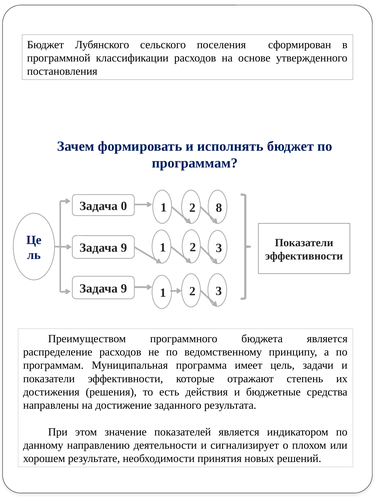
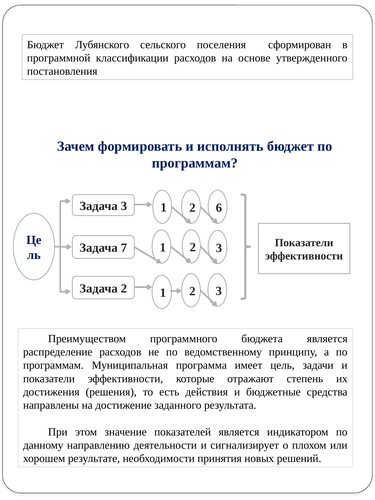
Задача 0: 0 -> 3 (124, 206)
8: 8 -> 6 (219, 208)
9: 9 -> 7 (124, 248)
9: 9 -> 2 (124, 288)
